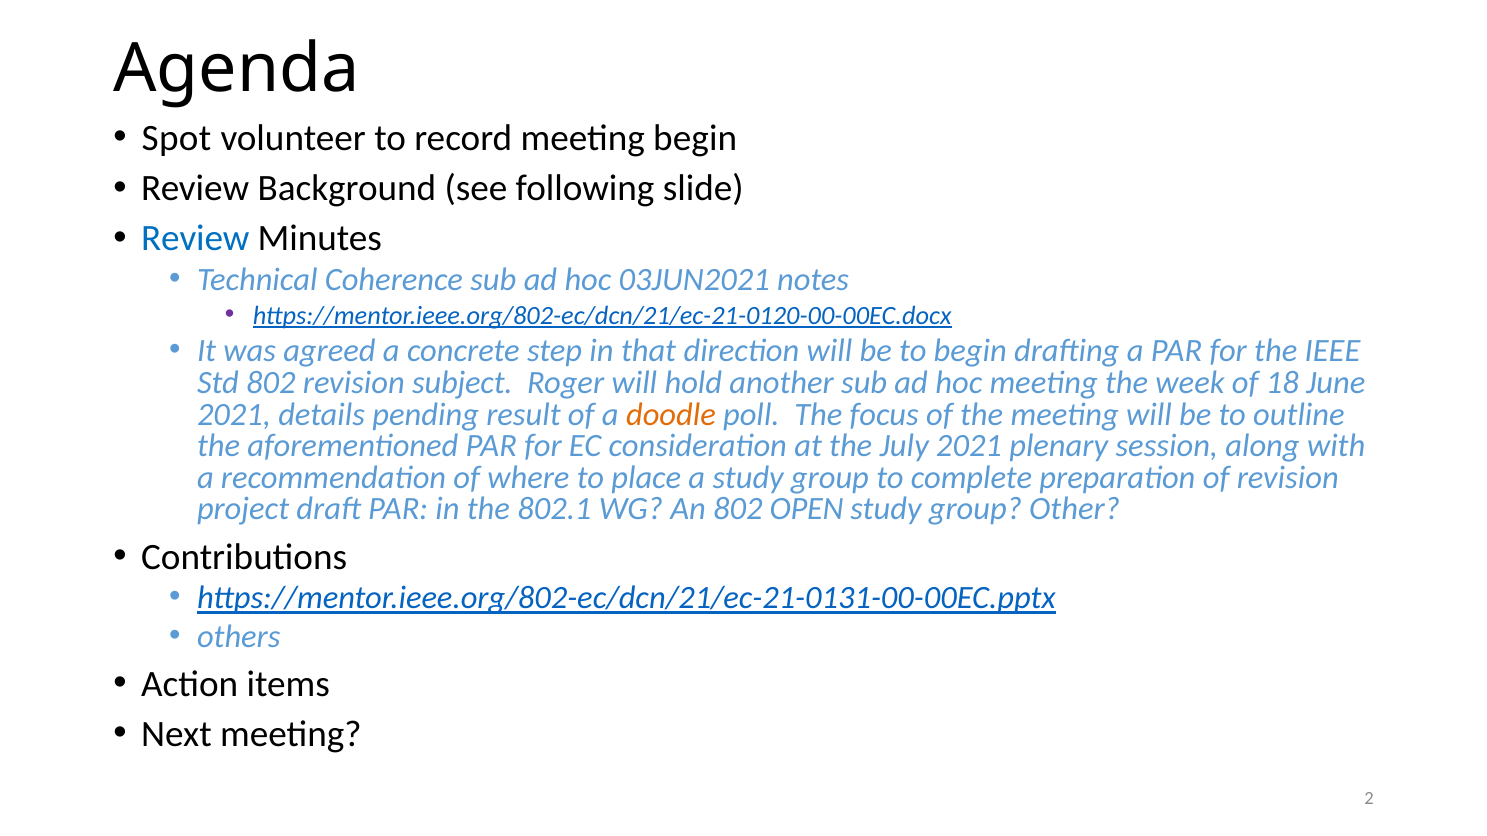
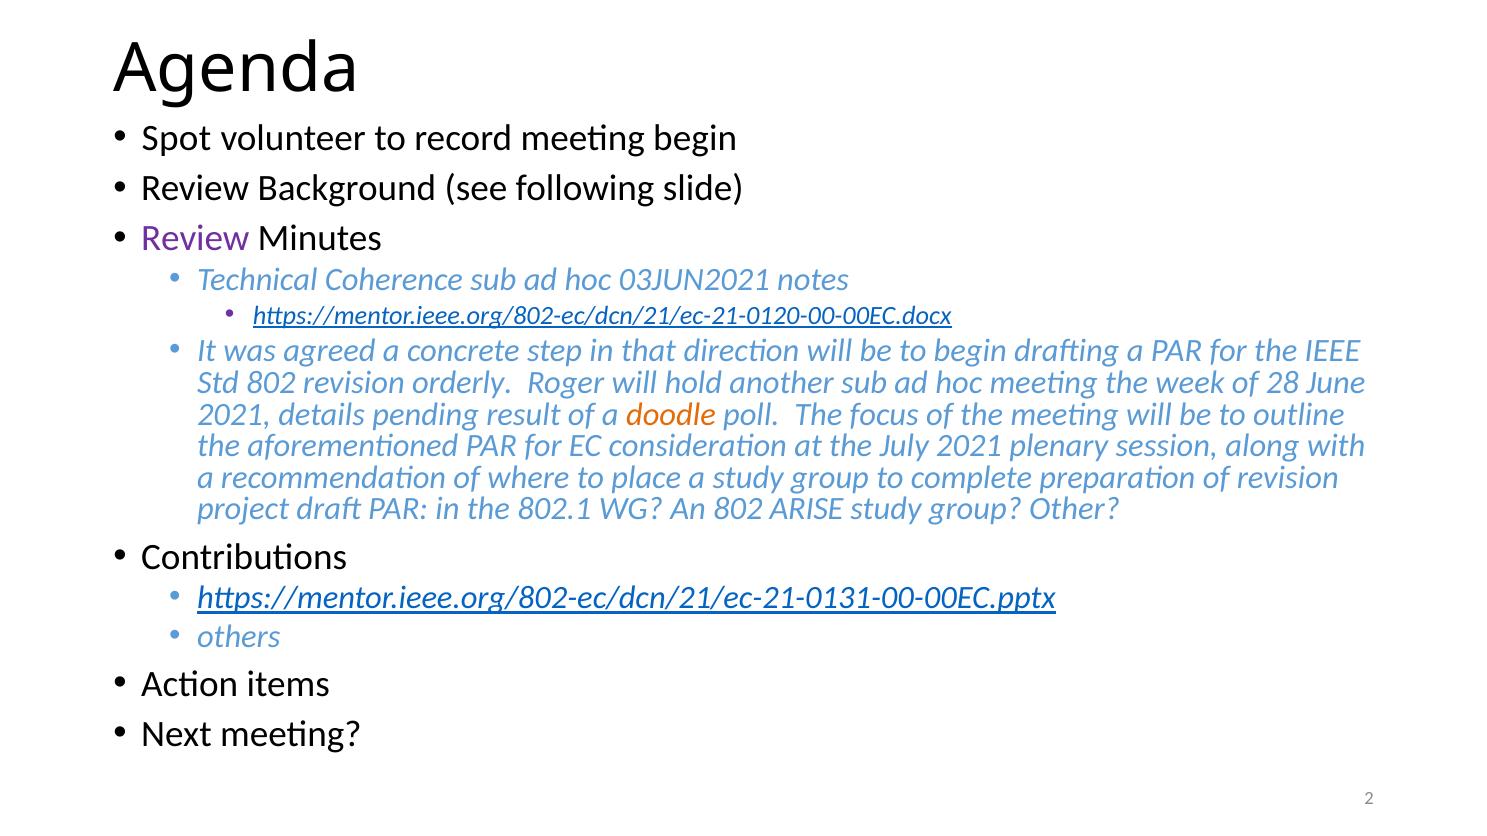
Review colour: blue -> purple (195, 239)
subject: subject -> orderly (462, 383)
18: 18 -> 28 (1282, 383)
OPEN: OPEN -> ARISE (807, 509)
